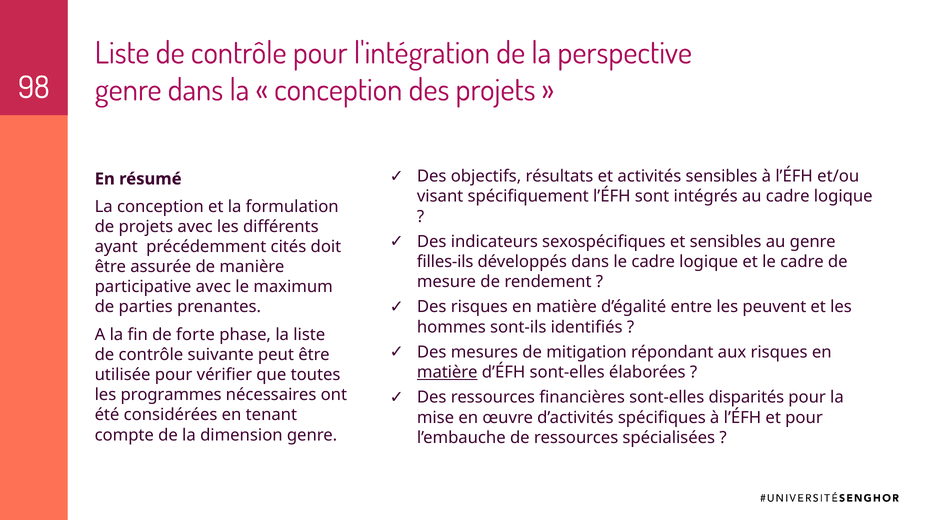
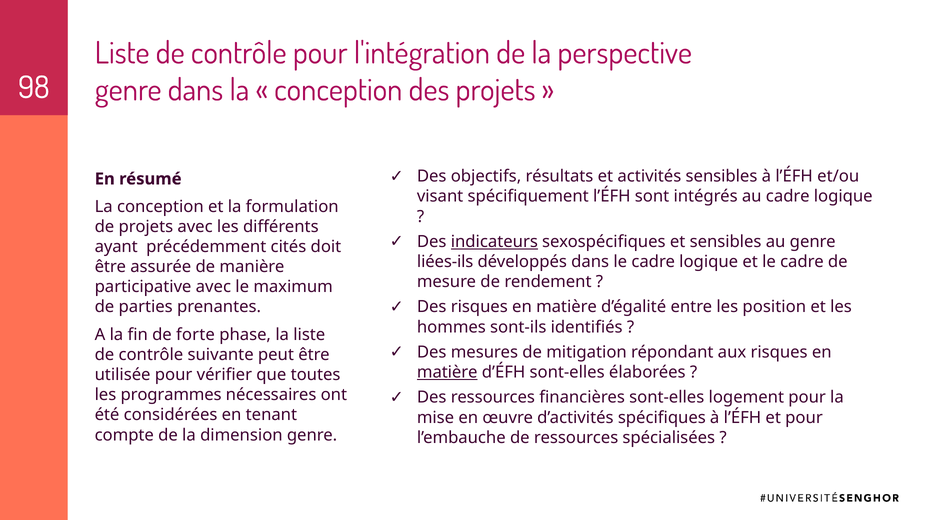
indicateurs underline: none -> present (494, 242)
filles-ils: filles-ils -> liées-ils (445, 262)
peuvent: peuvent -> position (774, 307)
disparités: disparités -> logement (746, 398)
